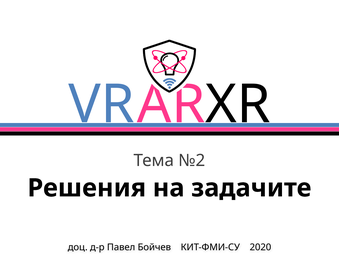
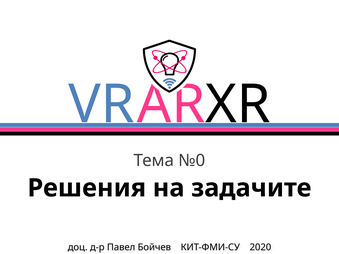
№2: №2 -> №0 (192, 161)
